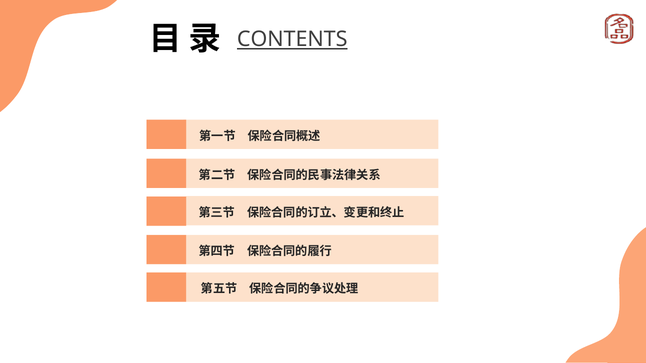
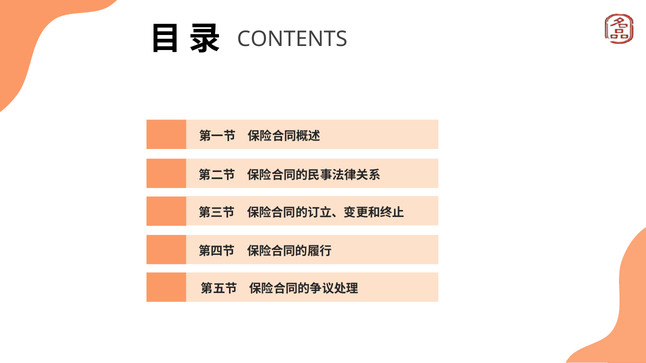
CONTENTS underline: present -> none (292, 39)
